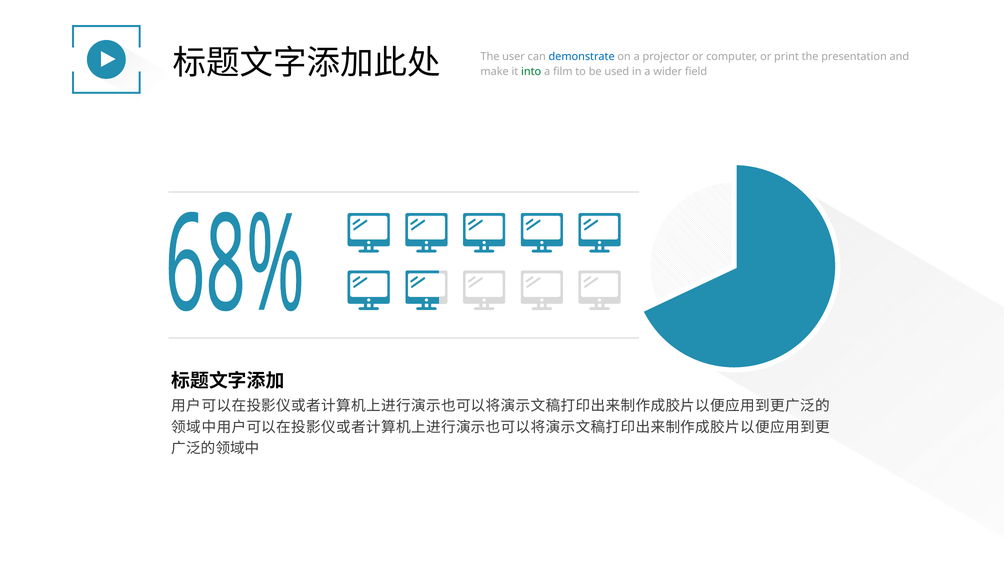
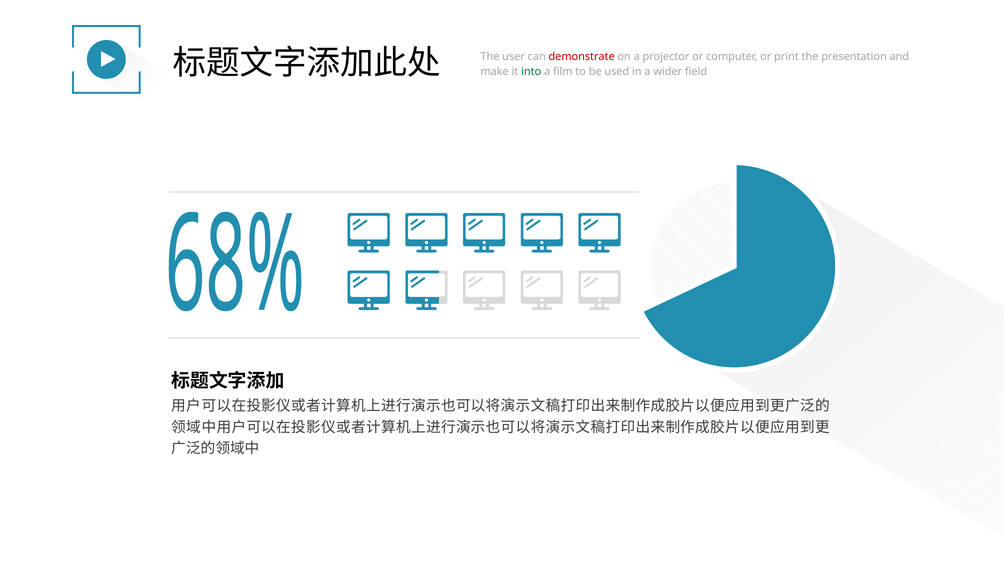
demonstrate colour: blue -> red (582, 57)
